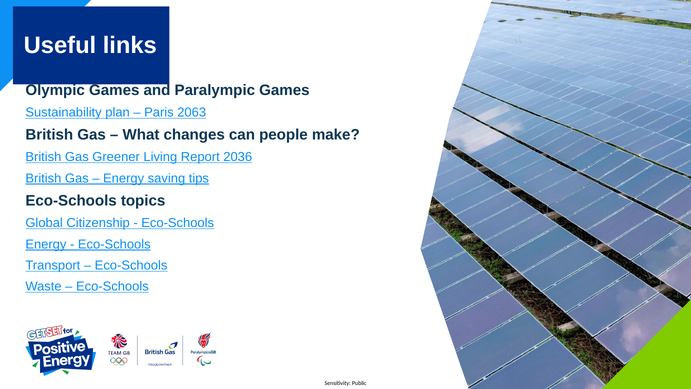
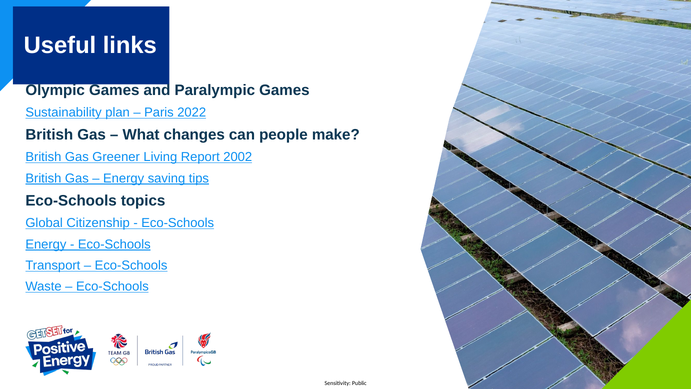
2063: 2063 -> 2022 (192, 112)
2036: 2036 -> 2002 (238, 157)
